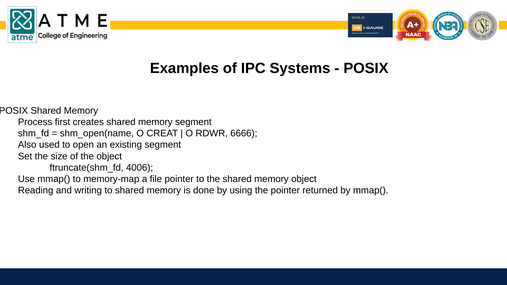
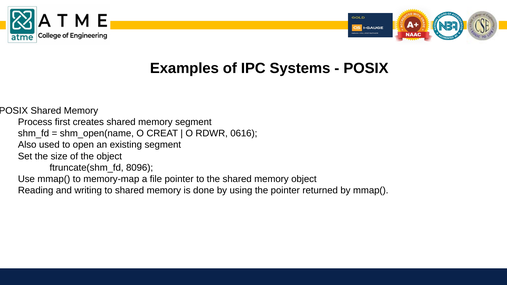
6666: 6666 -> 0616 (244, 134)
4006: 4006 -> 8096 (140, 168)
